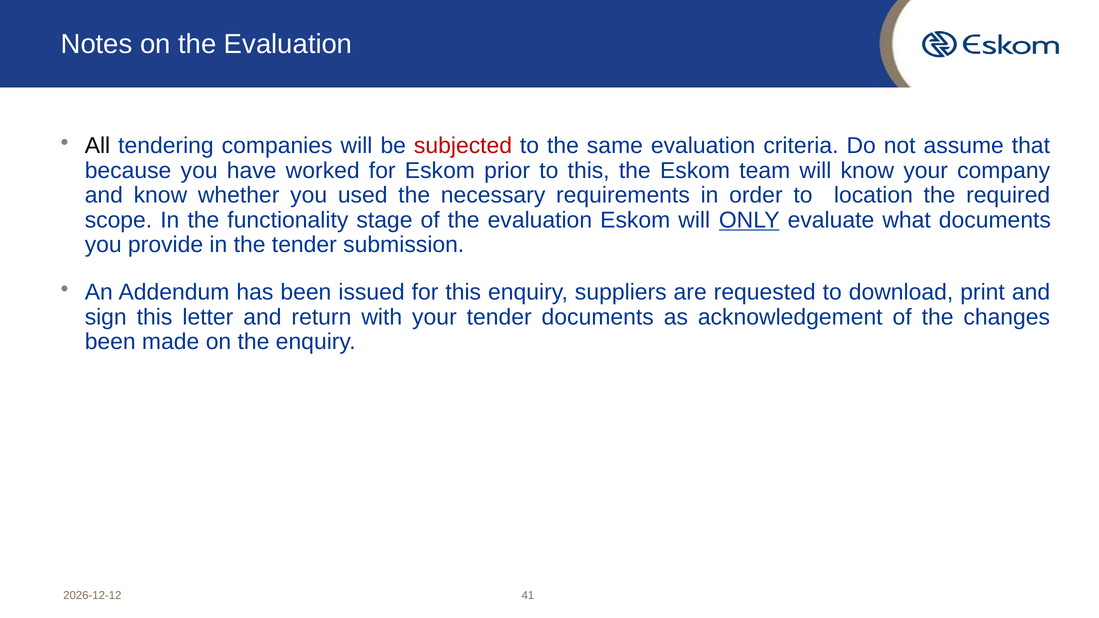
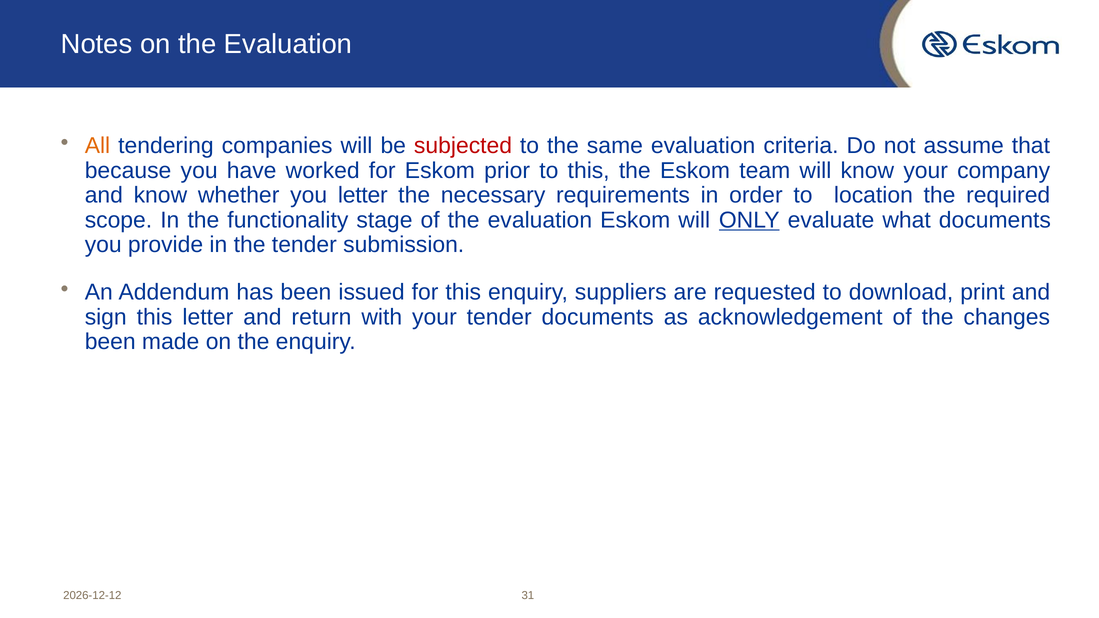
All colour: black -> orange (97, 146)
you used: used -> letter (363, 195)
41: 41 -> 31 (528, 596)
